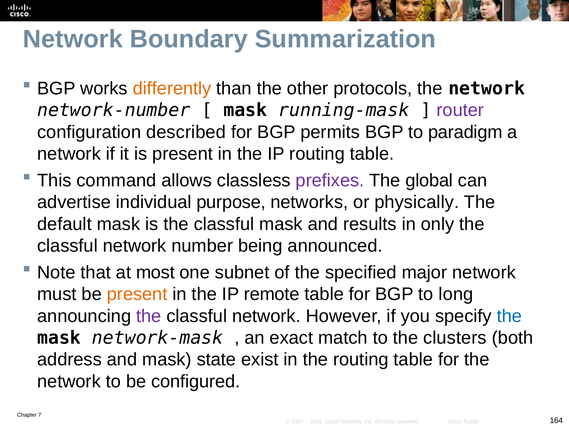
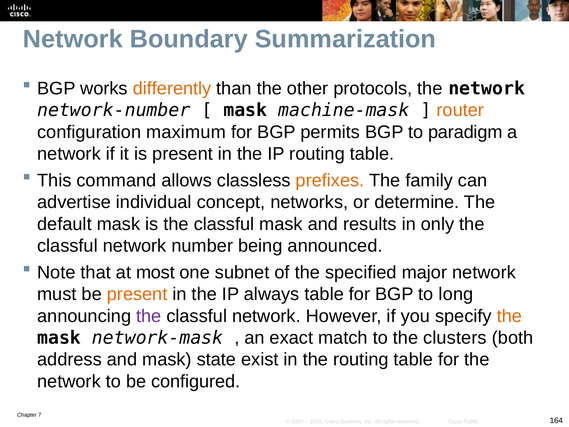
running-mask: running-mask -> machine-mask (344, 110)
router colour: purple -> orange (460, 110)
described: described -> maximum (186, 132)
prefixes colour: purple -> orange (330, 180)
global: global -> family (429, 180)
purpose: purpose -> concept (231, 202)
physically: physically -> determine (417, 202)
remote: remote -> always (272, 294)
the colour: blue -> orange (509, 316)
